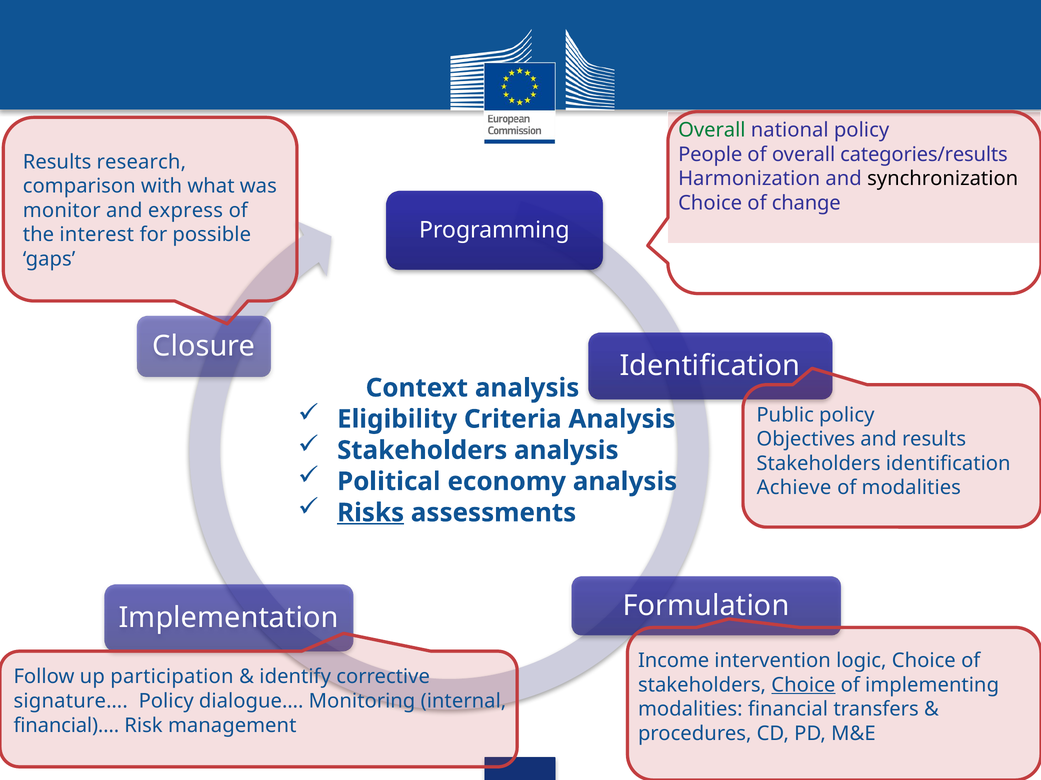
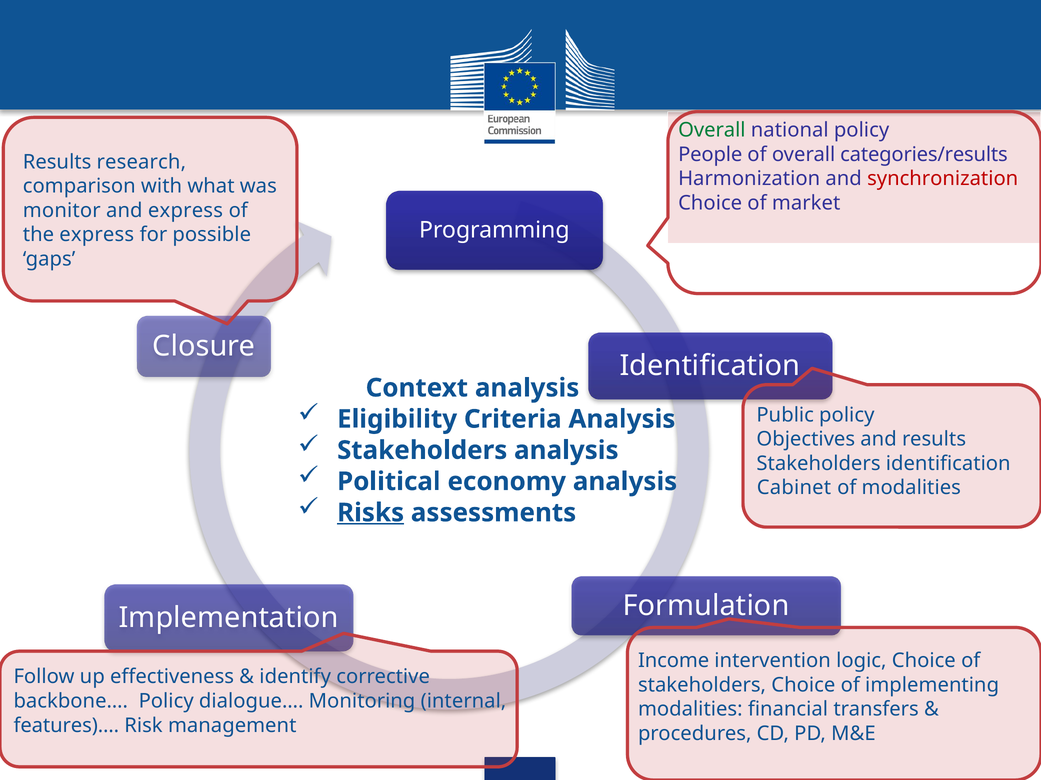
synchronization colour: black -> red (943, 179)
change: change -> market (806, 203)
the interest: interest -> express (97, 235)
Achieve: Achieve -> Cabinet (794, 488)
participation: participation -> effectiveness (172, 677)
Choice underline: present -> none (803, 686)
signature…: signature… -> backbone… (71, 702)
financial)…: financial)… -> features)… (66, 726)
